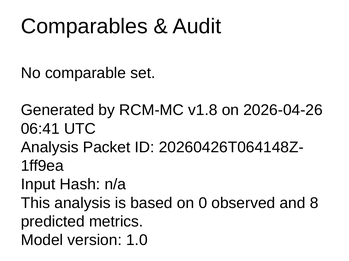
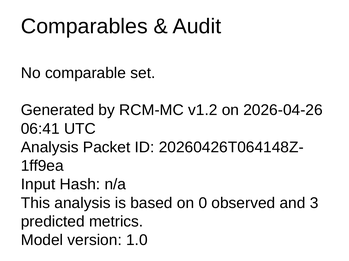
v1.8: v1.8 -> v1.2 (203, 110)
8: 8 -> 3 (314, 204)
